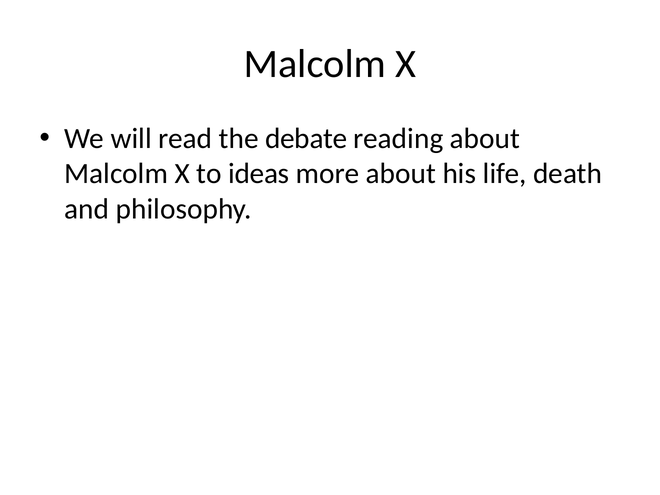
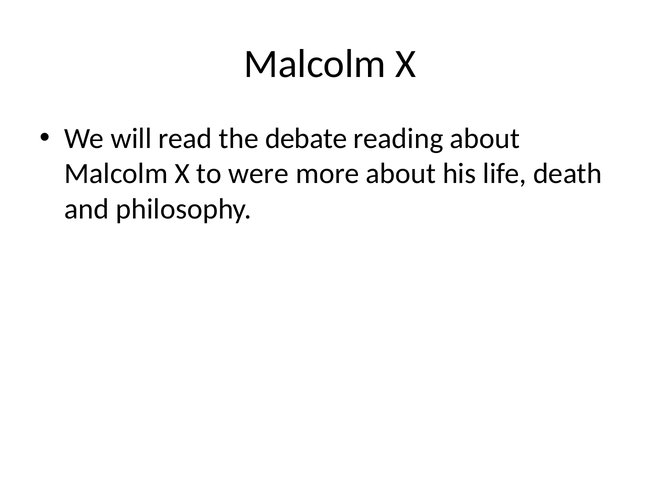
ideas: ideas -> were (259, 174)
